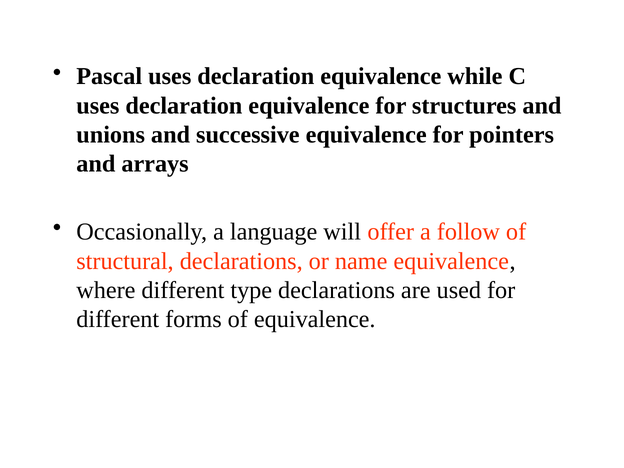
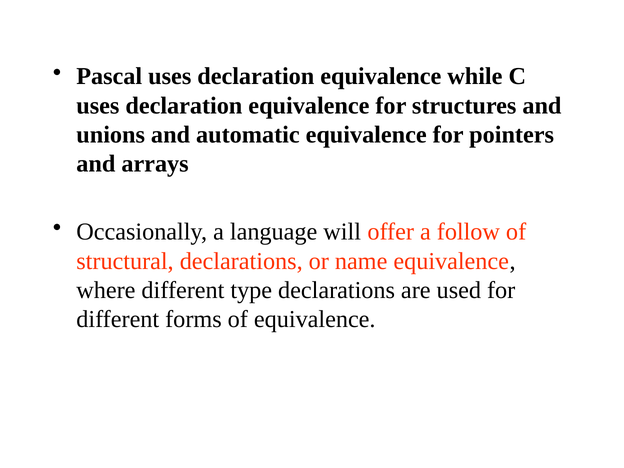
successive: successive -> automatic (248, 135)
